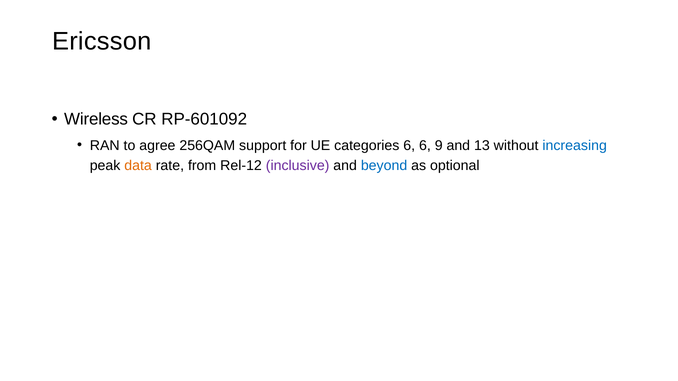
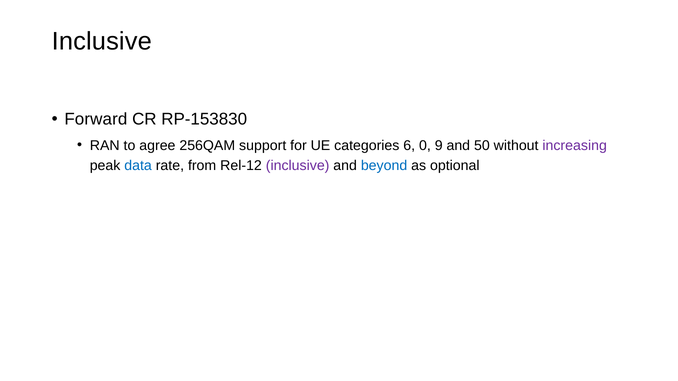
Ericsson: Ericsson -> Inclusive (102, 42)
Wireless: Wireless -> Forward (96, 119)
RP-601092: RP-601092 -> RP-153830 (204, 119)
6 6: 6 -> 0 (425, 146)
13: 13 -> 50 (482, 146)
increasing colour: blue -> purple (575, 146)
data colour: orange -> blue (138, 166)
